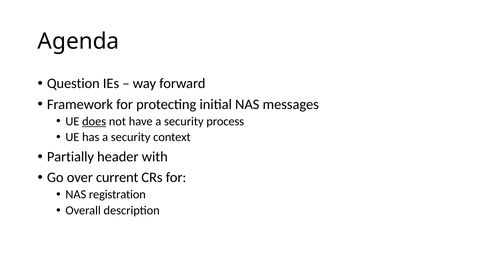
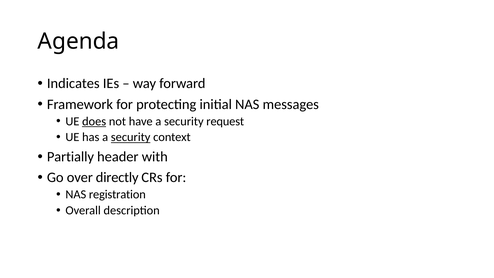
Question: Question -> Indicates (73, 84)
process: process -> request (225, 121)
security underline: none -> present (131, 137)
current: current -> directly (117, 177)
